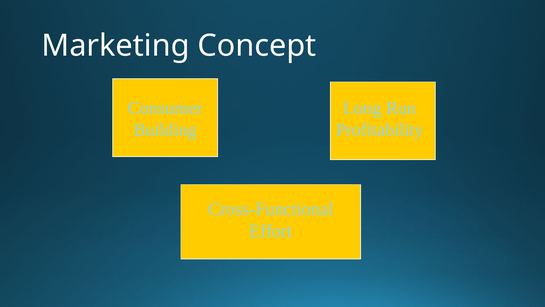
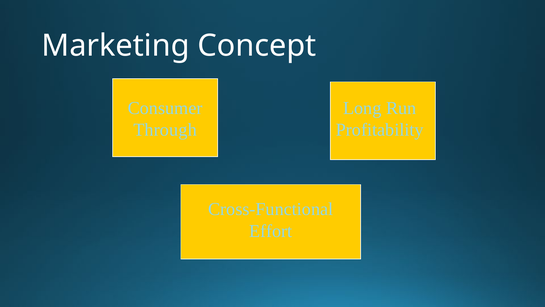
Building: Building -> Through (165, 130)
